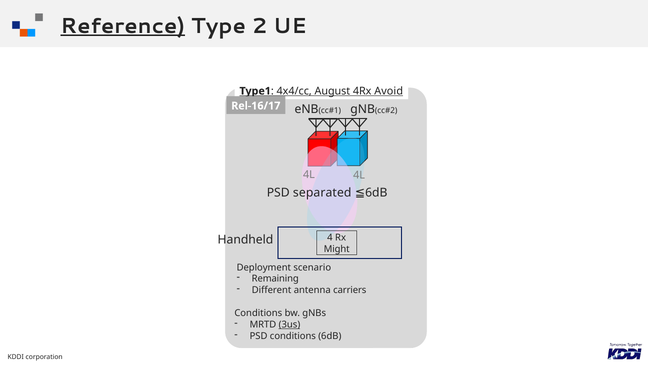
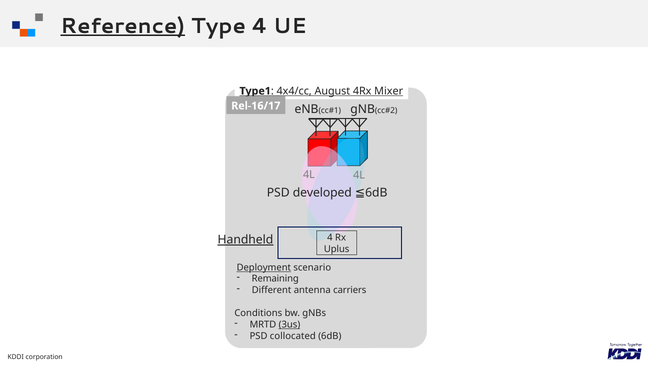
Type 2: 2 -> 4 (260, 26)
Avoid: Avoid -> Mixer (389, 91)
separated: separated -> developed (322, 192)
Handheld underline: none -> present (245, 239)
Might: Might -> Uplus (337, 249)
Deployment underline: none -> present (264, 267)
PSD conditions: conditions -> collocated (293, 336)
